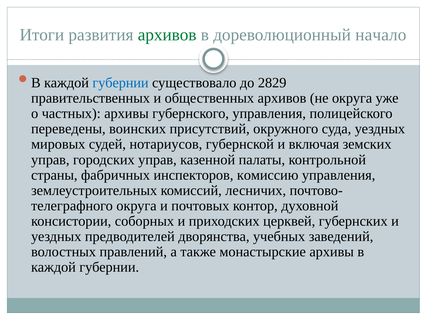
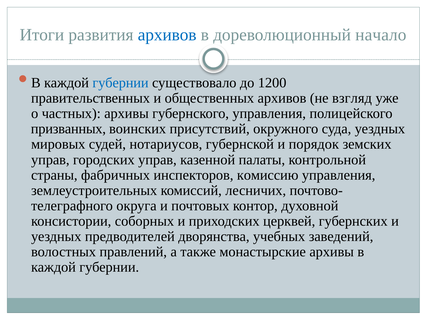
архивов colour: green -> blue (167, 35)
2829: 2829 -> 1200 (272, 83)
не округа: округа -> взгляд (352, 98)
переведены: переведены -> призванных (68, 129)
включая: включая -> порядок (314, 144)
